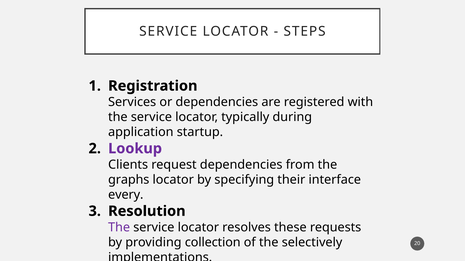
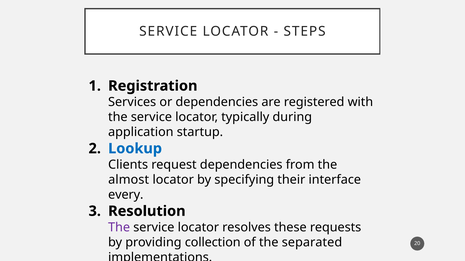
Lookup colour: purple -> blue (135, 149)
graphs: graphs -> almost (129, 180)
selectively: selectively -> separated (312, 243)
